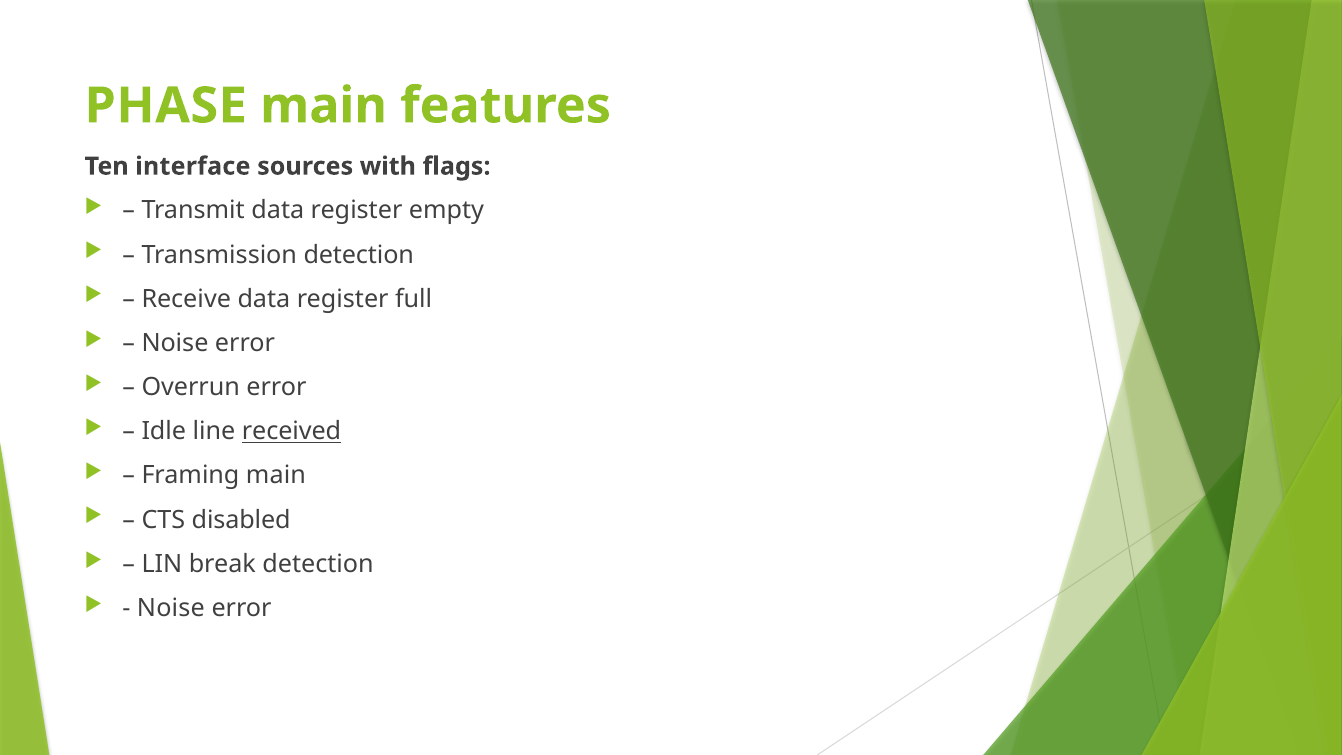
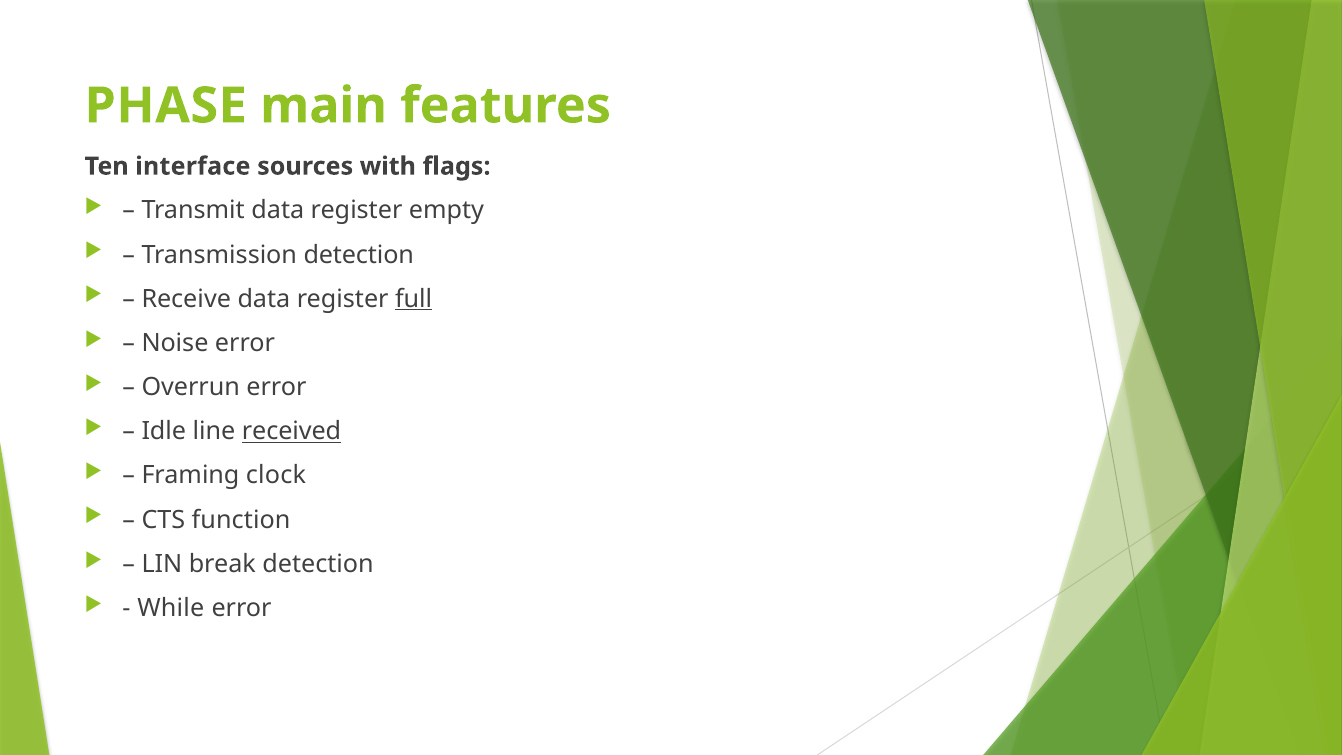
full underline: none -> present (414, 299)
Framing main: main -> clock (276, 476)
disabled: disabled -> function (241, 520)
Noise: Noise -> While (171, 608)
